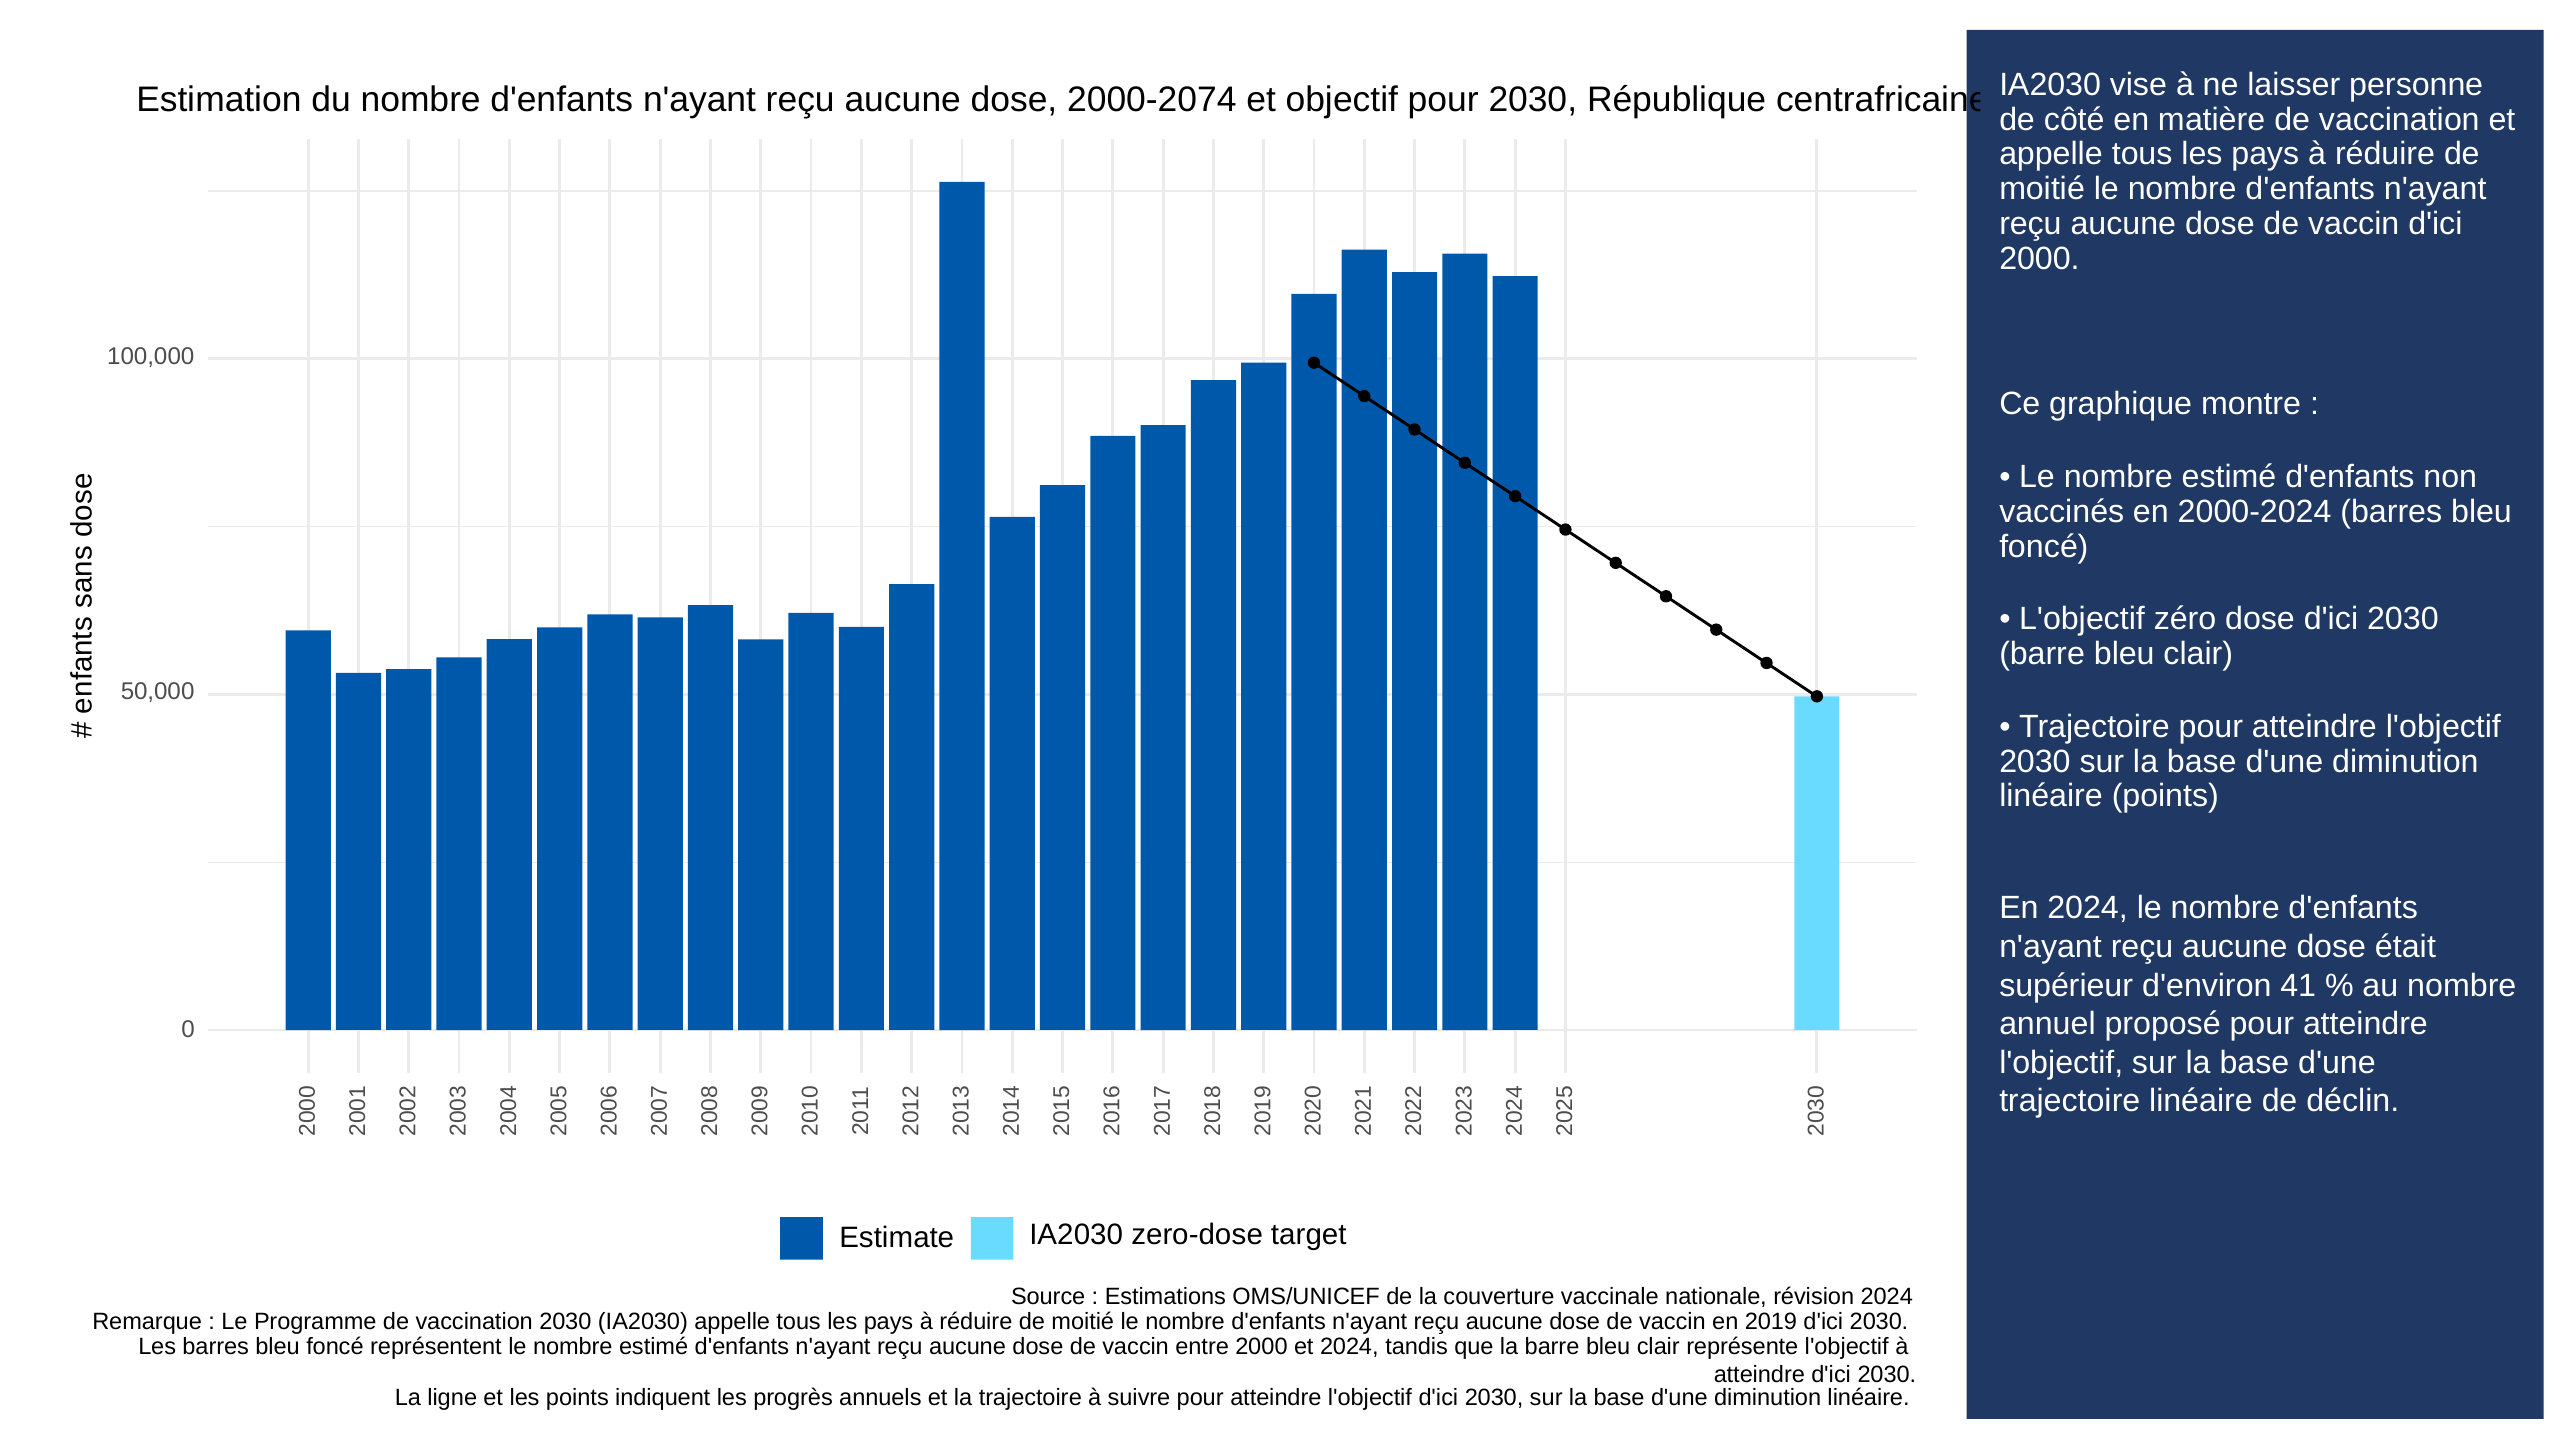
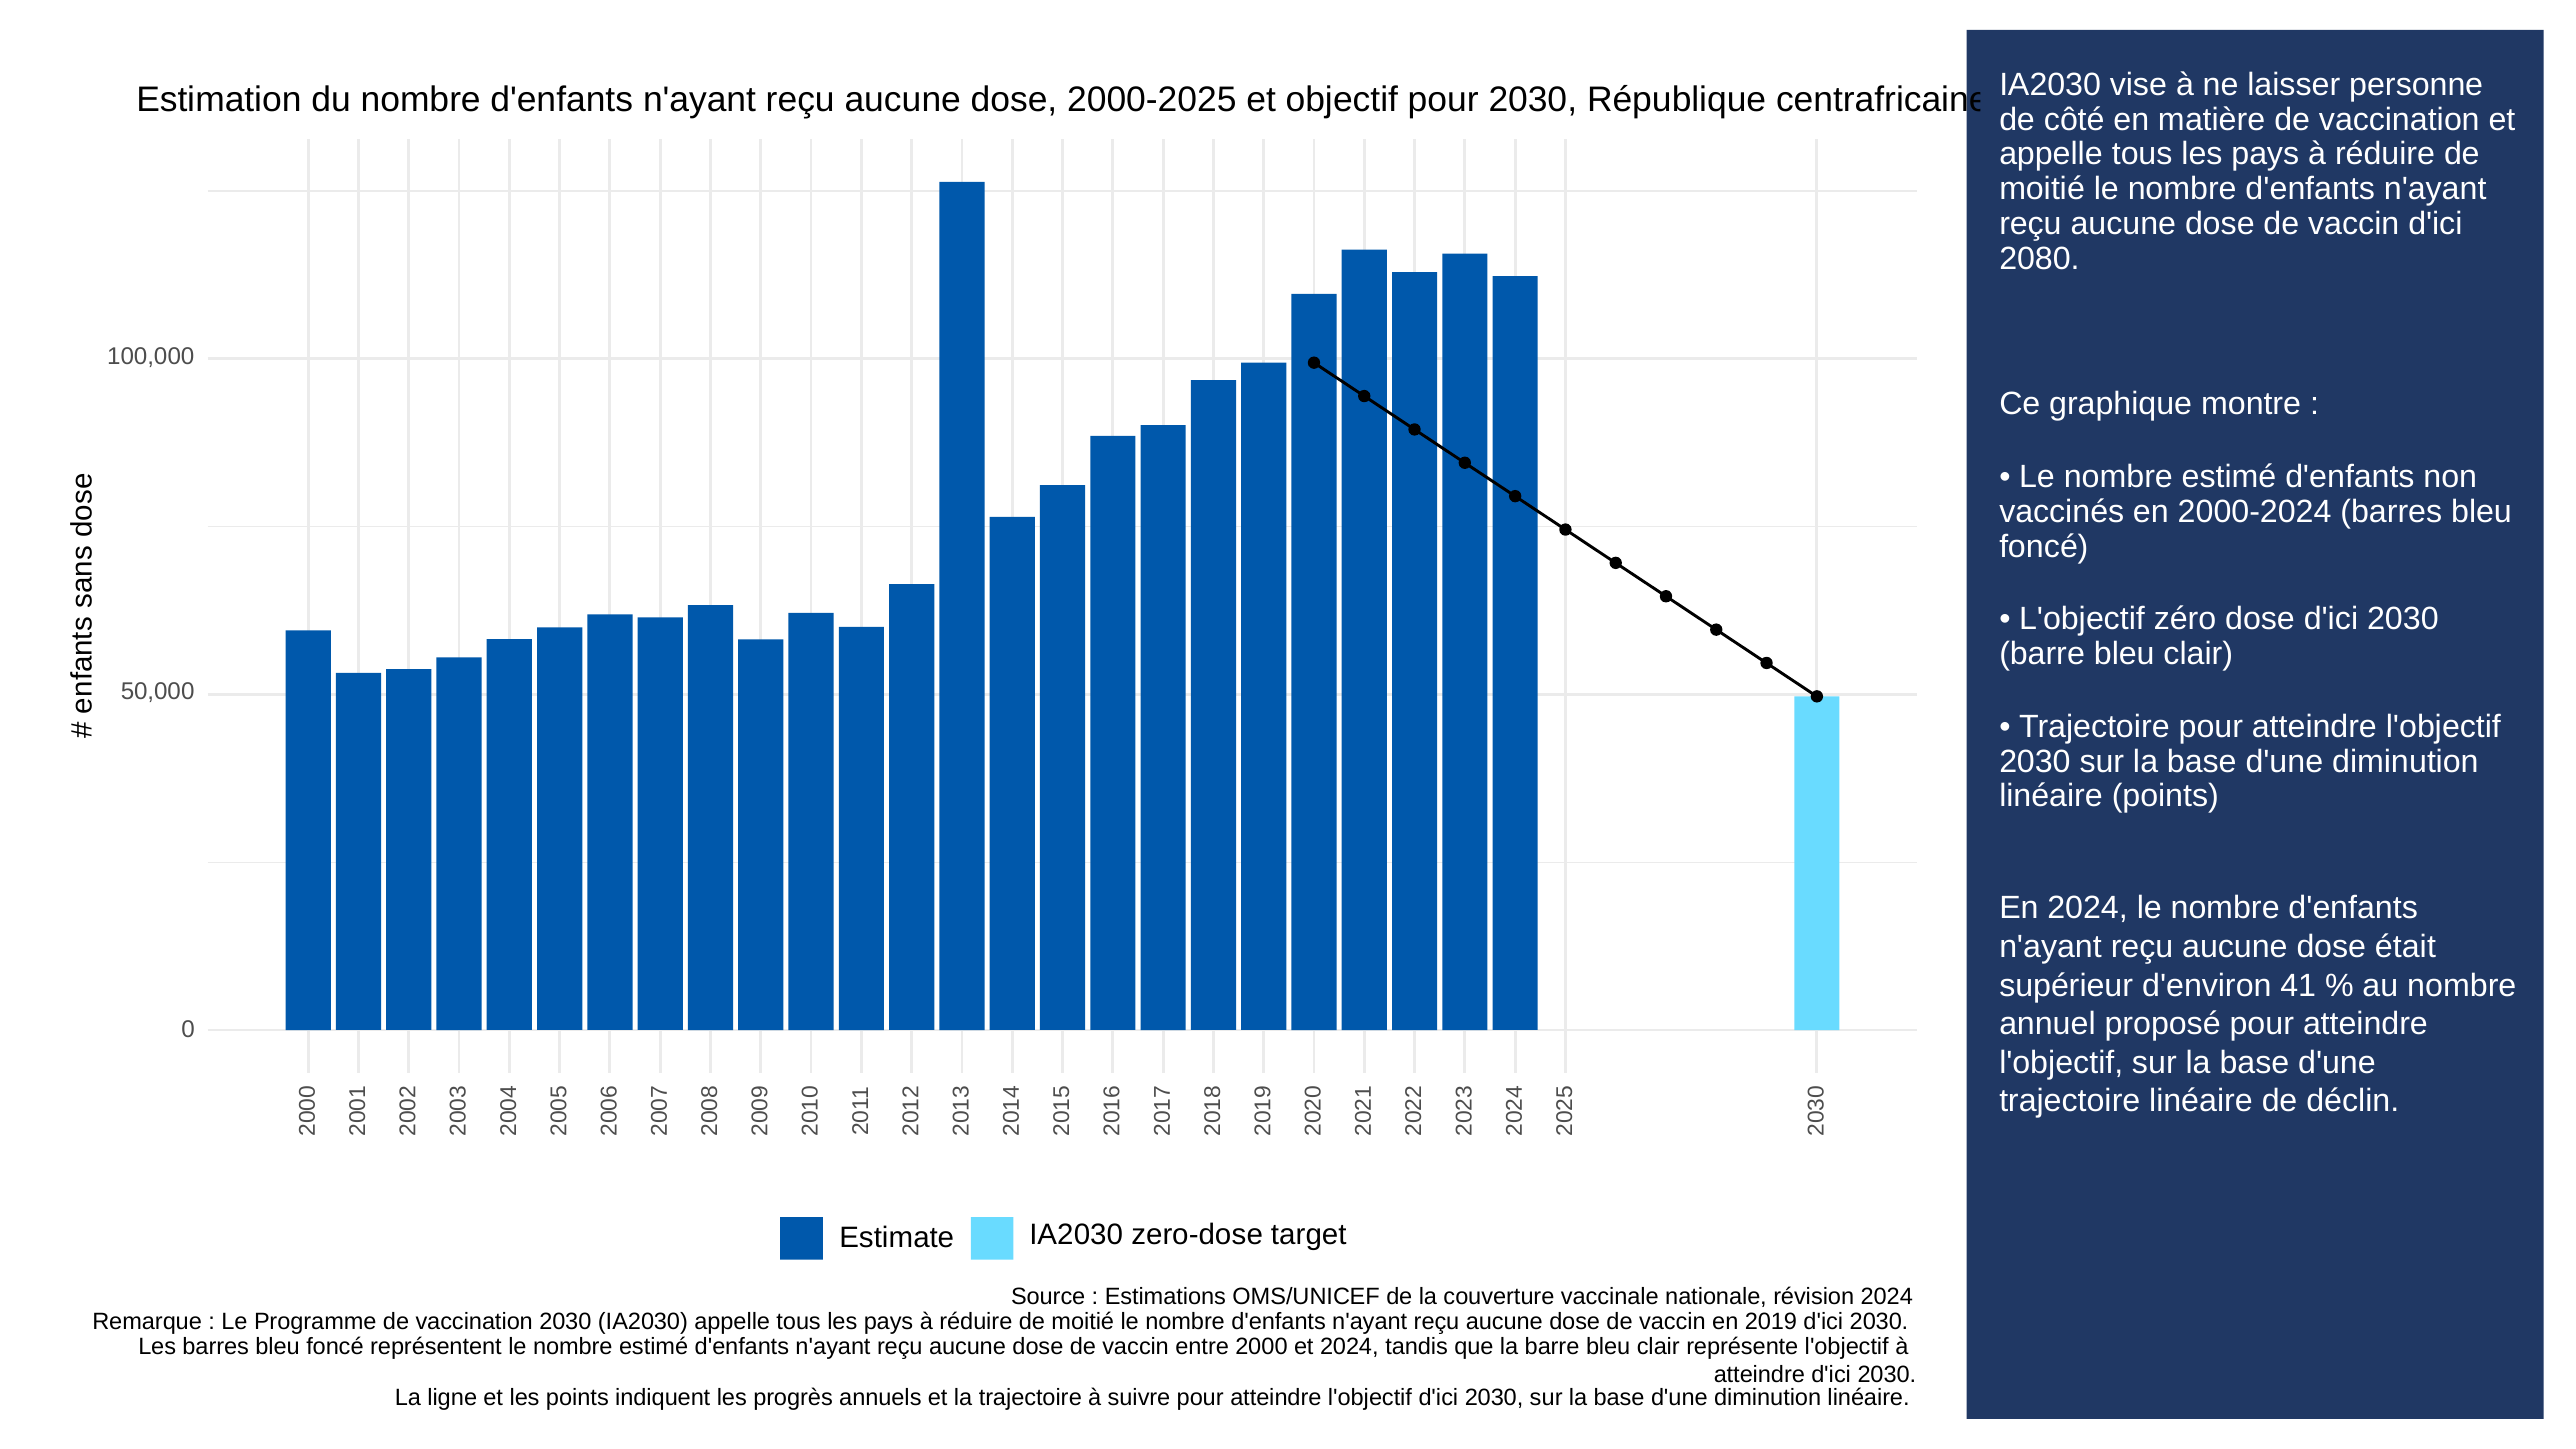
2000-2074: 2000-2074 -> 2000-2025 (1152, 100)
2000: 2000 -> 2080 (2039, 258)
